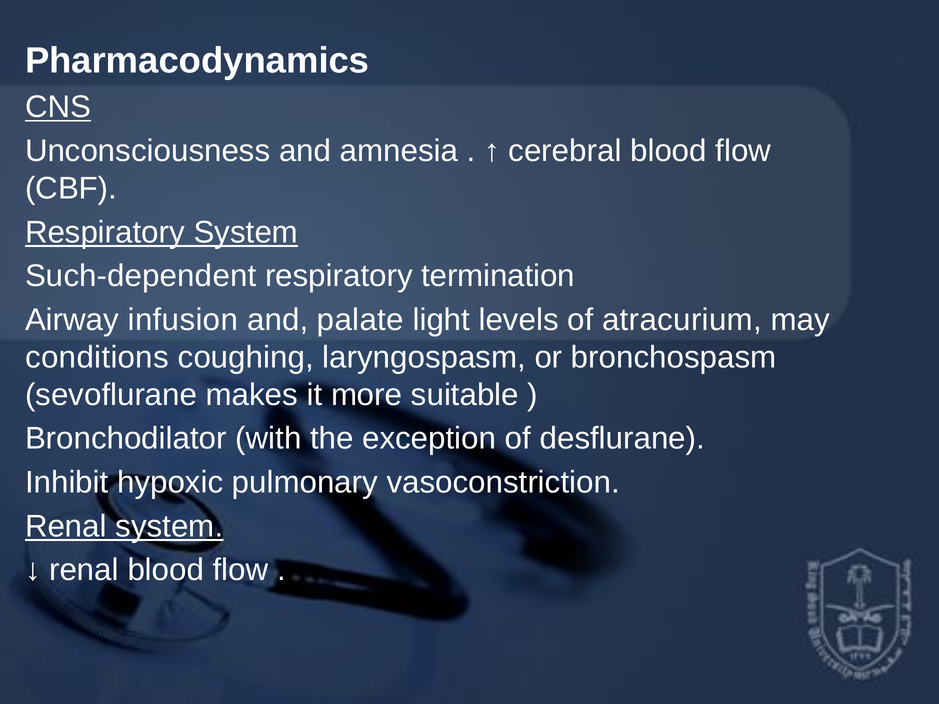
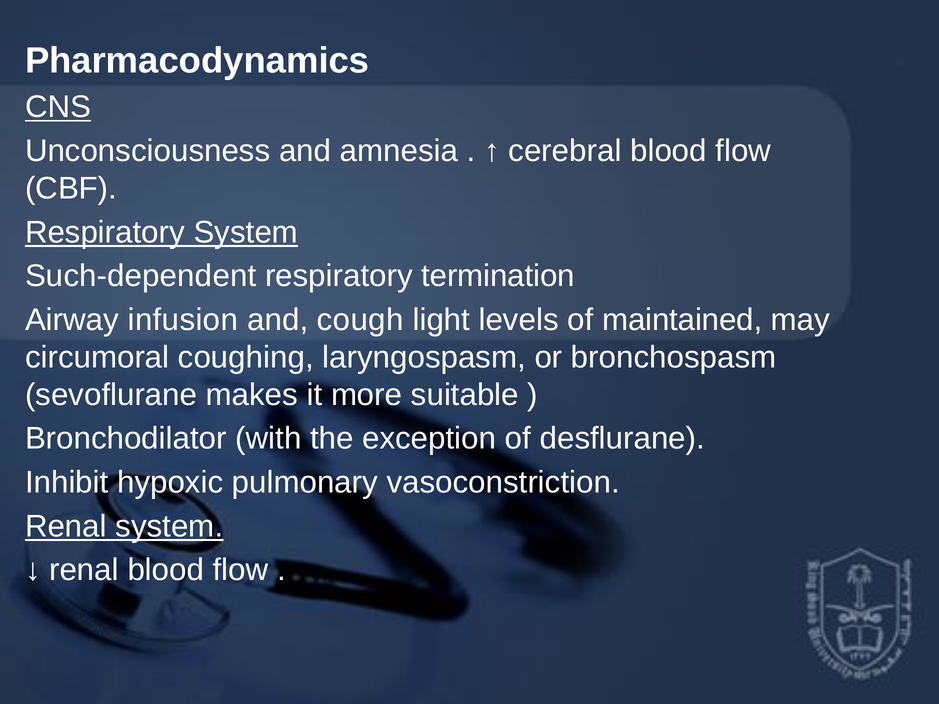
palate: palate -> cough (360, 320)
atracurium: atracurium -> maintained (682, 320)
conditions: conditions -> circumoral (97, 357)
